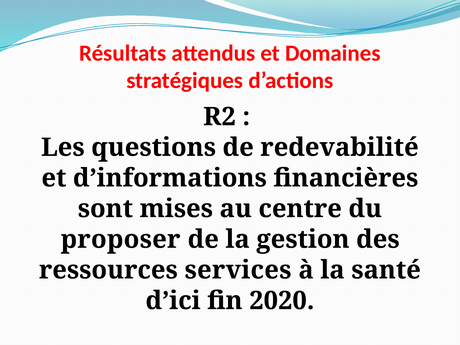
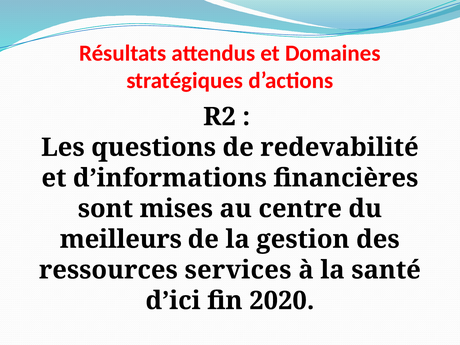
proposer: proposer -> meilleurs (121, 239)
